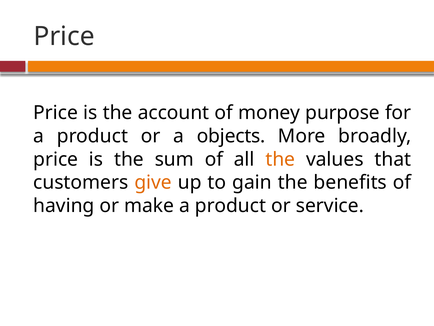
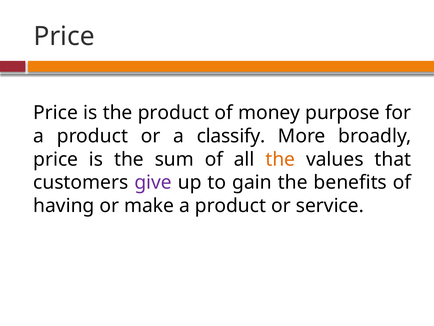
the account: account -> product (173, 113)
objects: objects -> classify (231, 136)
give colour: orange -> purple (153, 182)
